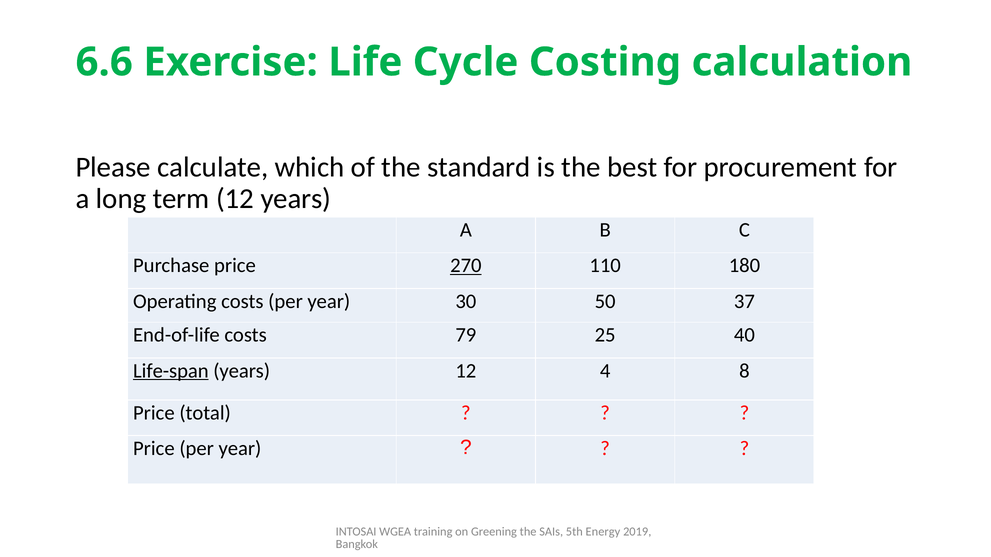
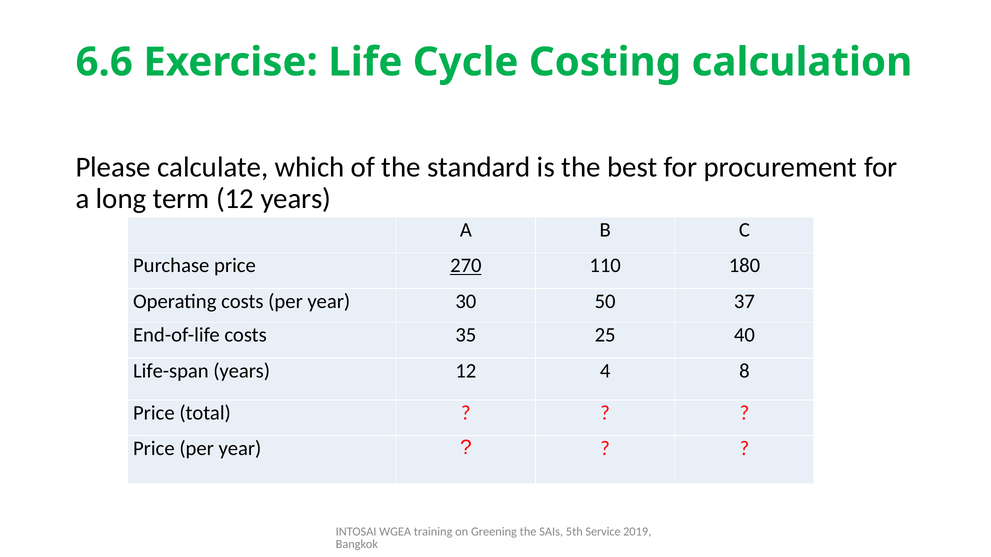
79: 79 -> 35 (466, 335)
Life-span underline: present -> none (171, 371)
Energy: Energy -> Service (603, 532)
